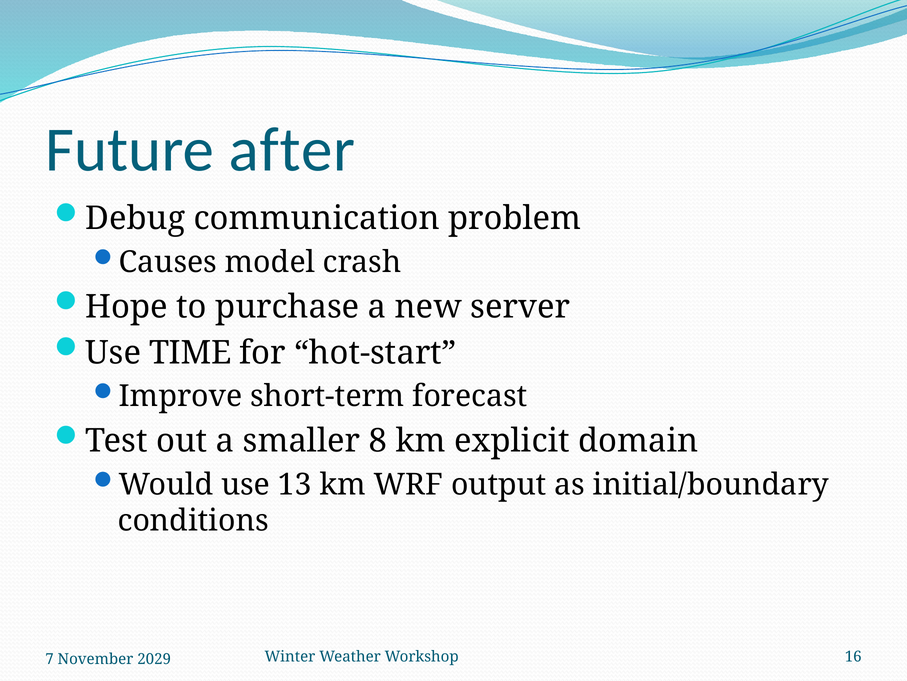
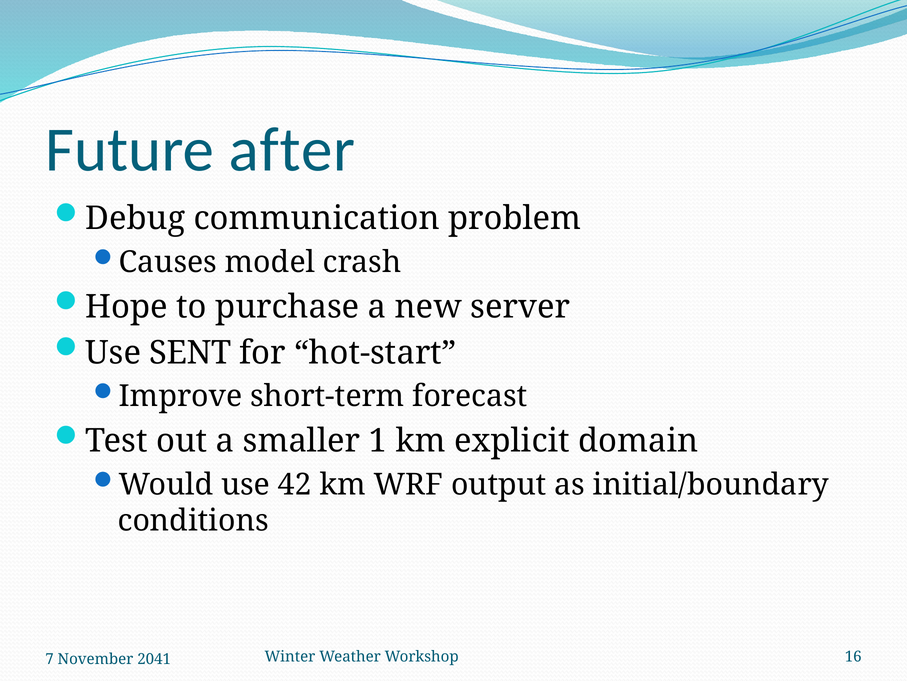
TIME: TIME -> SENT (190, 352)
8: 8 -> 1 (378, 440)
13: 13 -> 42 (295, 484)
2029: 2029 -> 2041 (154, 659)
